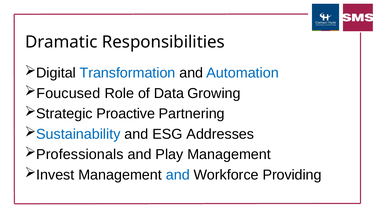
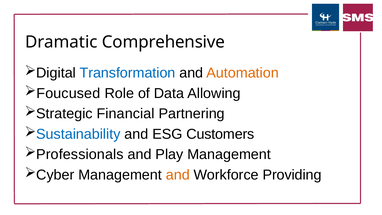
Responsibilities: Responsibilities -> Comprehensive (163, 42)
Automation colour: blue -> orange (243, 73)
Growing: Growing -> Allowing (214, 93)
Proactive: Proactive -> Financial (126, 114)
Addresses: Addresses -> Customers (220, 134)
Invest: Invest -> Cyber (55, 175)
and colour: blue -> orange (178, 175)
